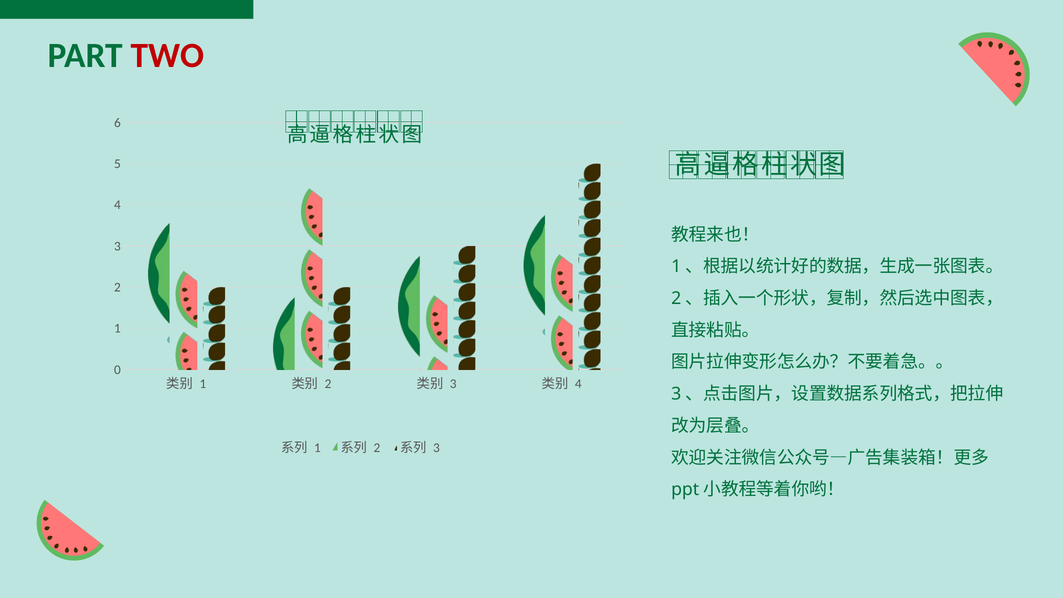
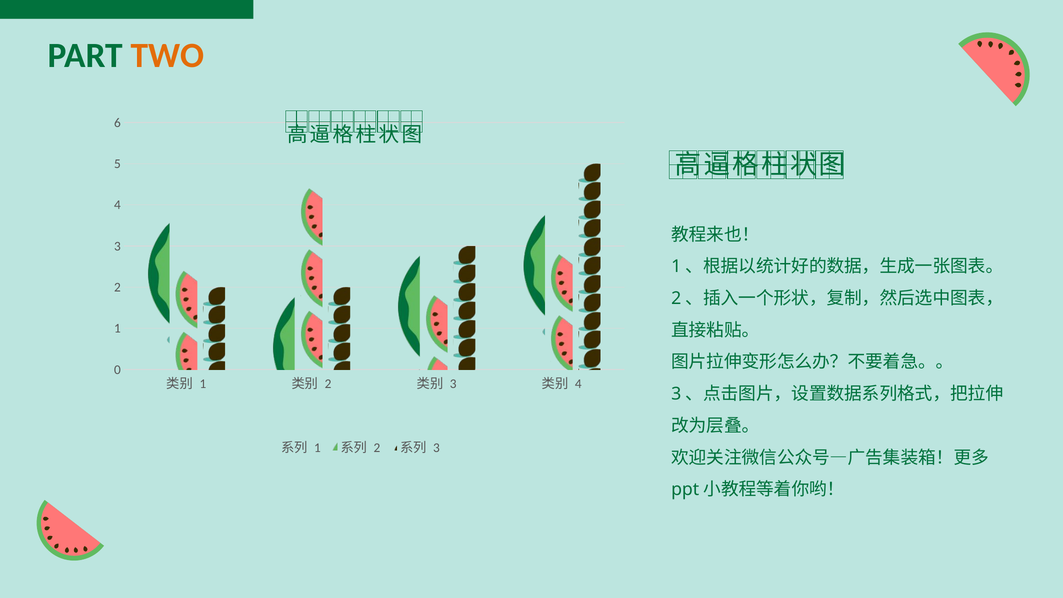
TWO colour: red -> orange (167, 56)
